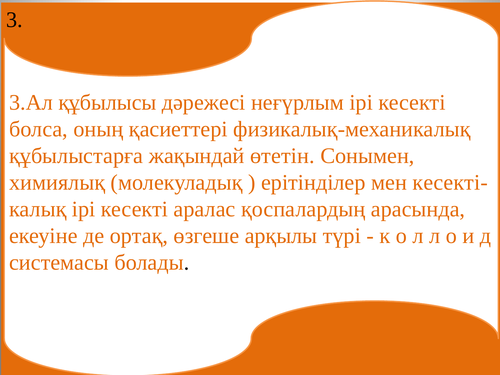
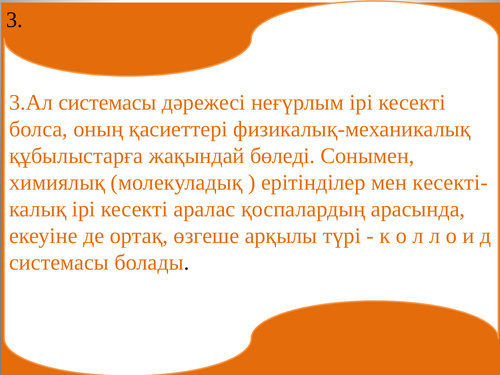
3.Ал құбылысы: құбылысы -> системасы (107, 103)
өтетін: өтетін -> бөледі (283, 156)
